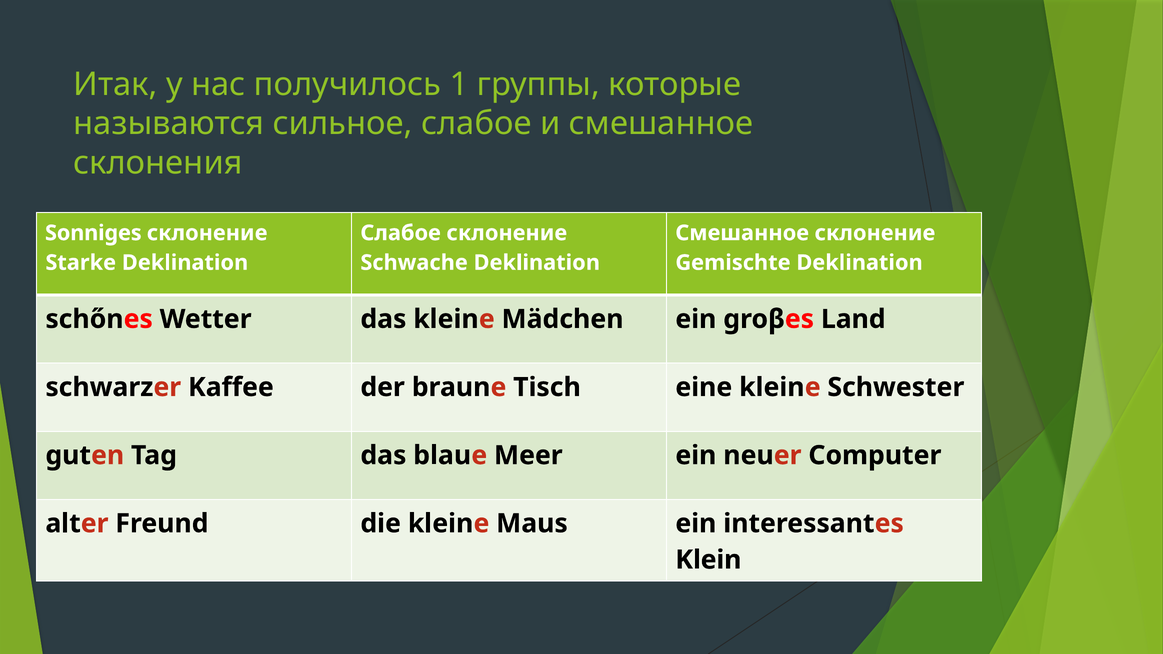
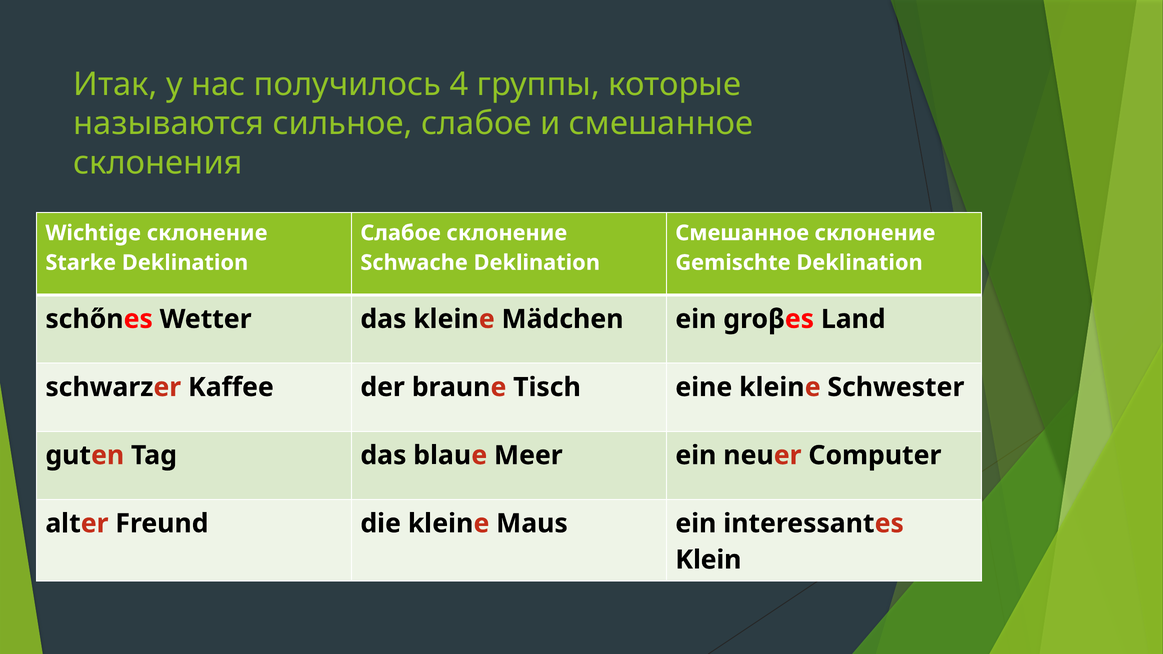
1: 1 -> 4 (459, 84)
Sonniges: Sonniges -> Wichtige (93, 233)
